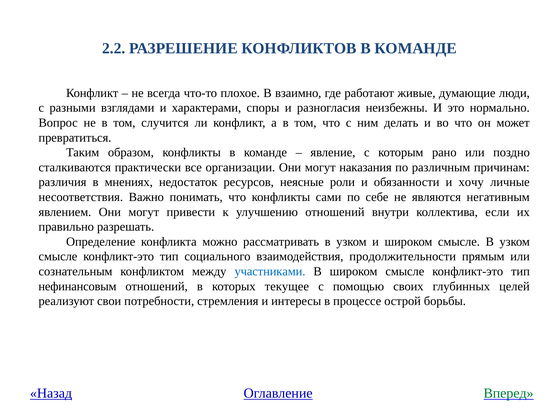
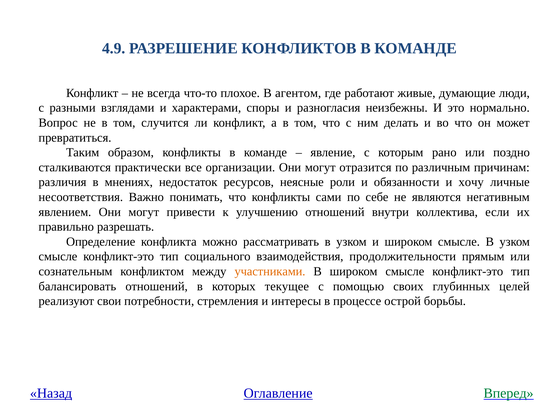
2.2: 2.2 -> 4.9 (114, 48)
взаимно: взаимно -> агентом (298, 93)
наказания: наказания -> отразится (365, 167)
участниками colour: blue -> orange (270, 272)
нефинансовым: нефинансовым -> балансировать (77, 286)
